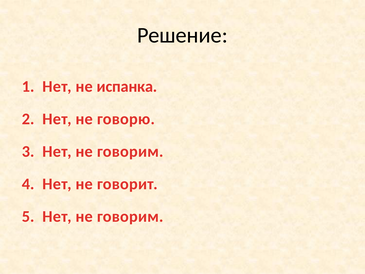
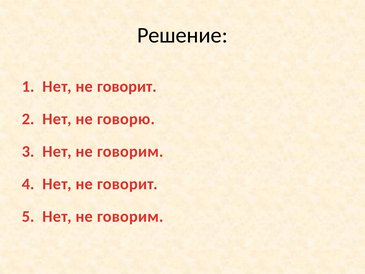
испанка: испанка -> говорит (127, 86)
